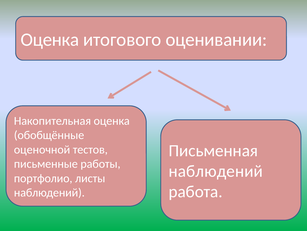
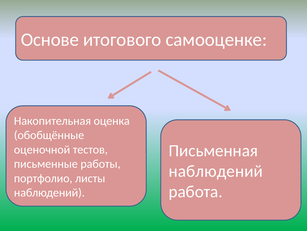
Оценка: Оценка -> Основе (50, 40)
оценивании: оценивании -> самооценке (216, 40)
